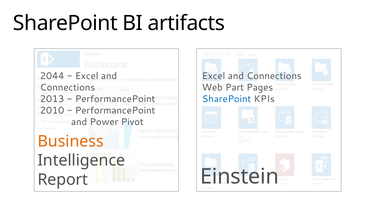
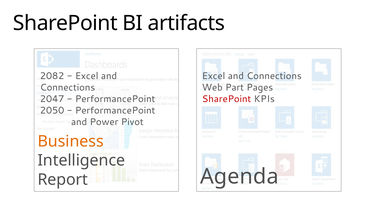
2044: 2044 -> 2082 (52, 76)
2013: 2013 -> 2047 (52, 99)
SharePoint colour: blue -> red (227, 99)
2010: 2010 -> 2050 (52, 111)
Einstein: Einstein -> Agenda (239, 177)
